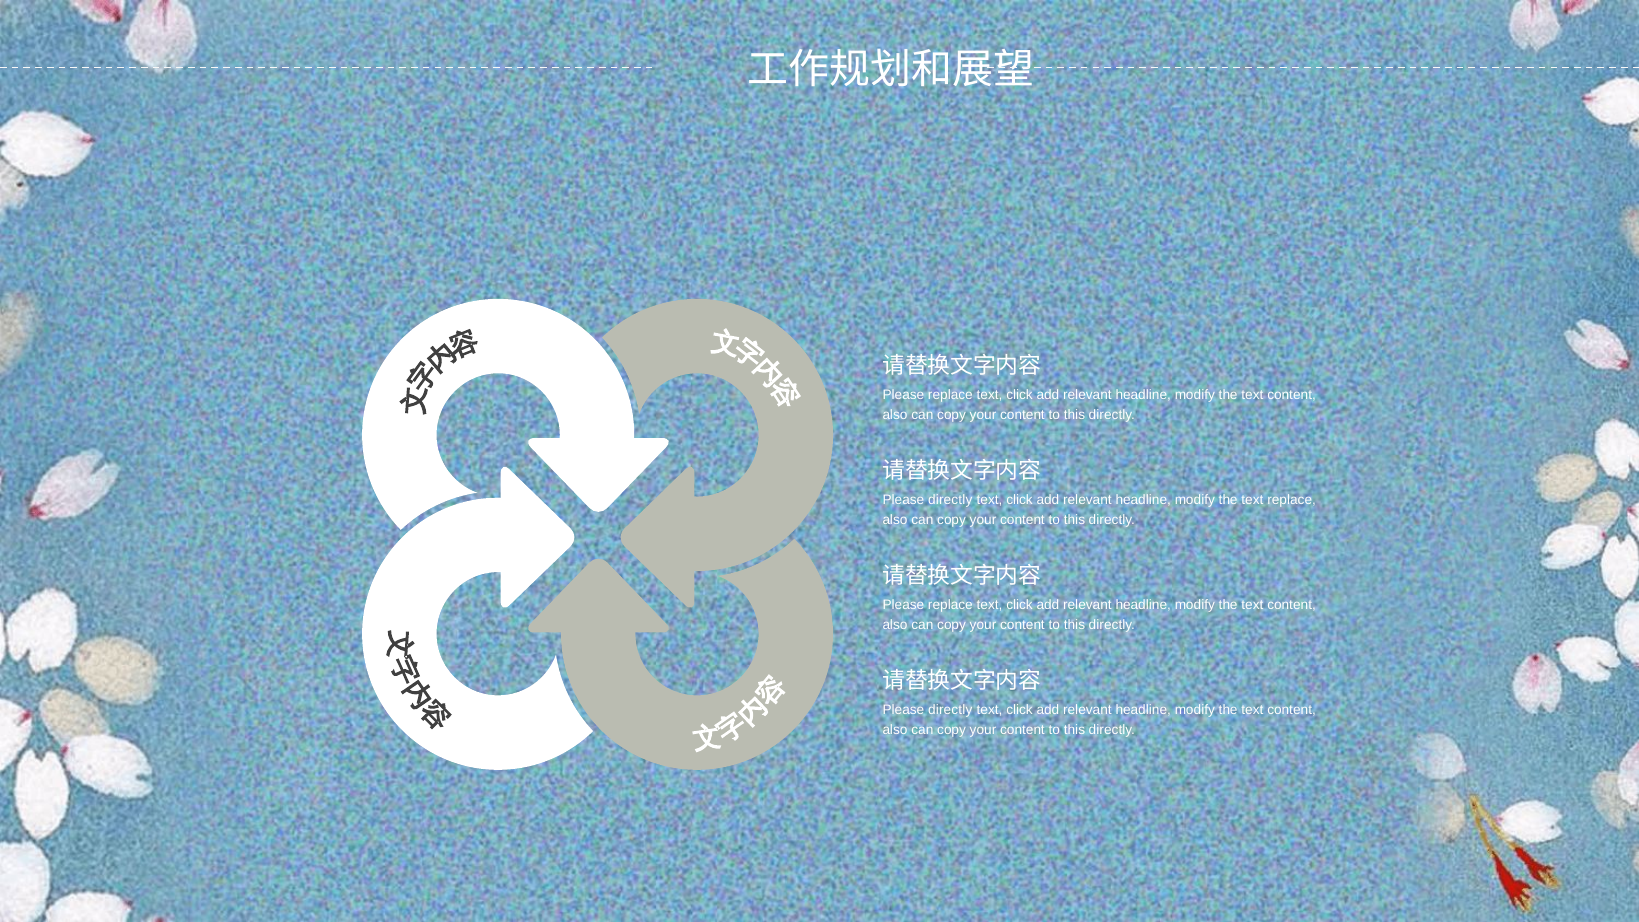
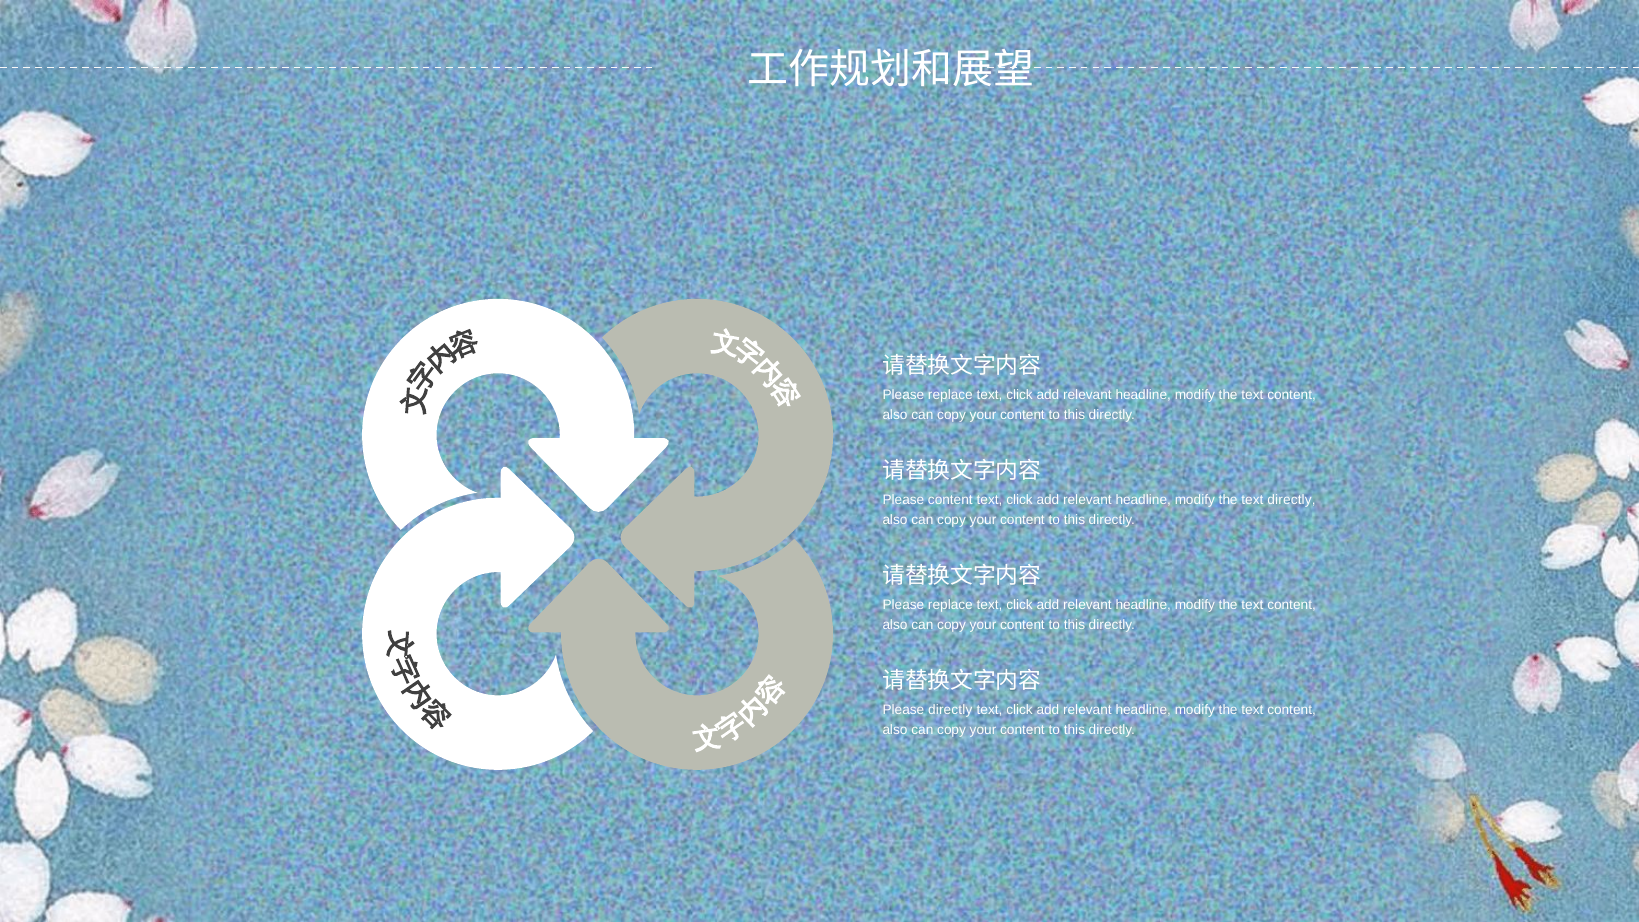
directly: directly -> content (950, 500)
text replace: replace -> directly (1292, 500)
